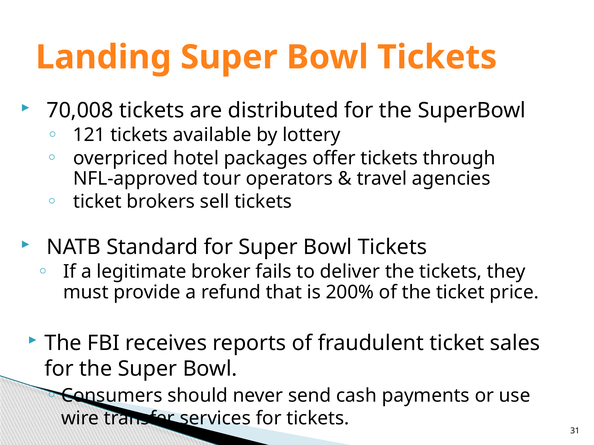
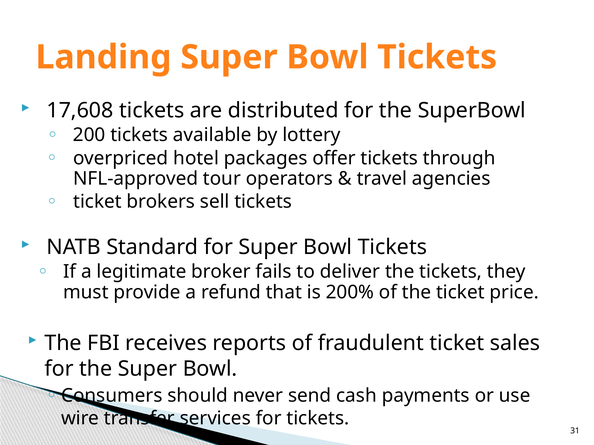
70,008: 70,008 -> 17,608 (80, 111)
121: 121 -> 200 (89, 135)
